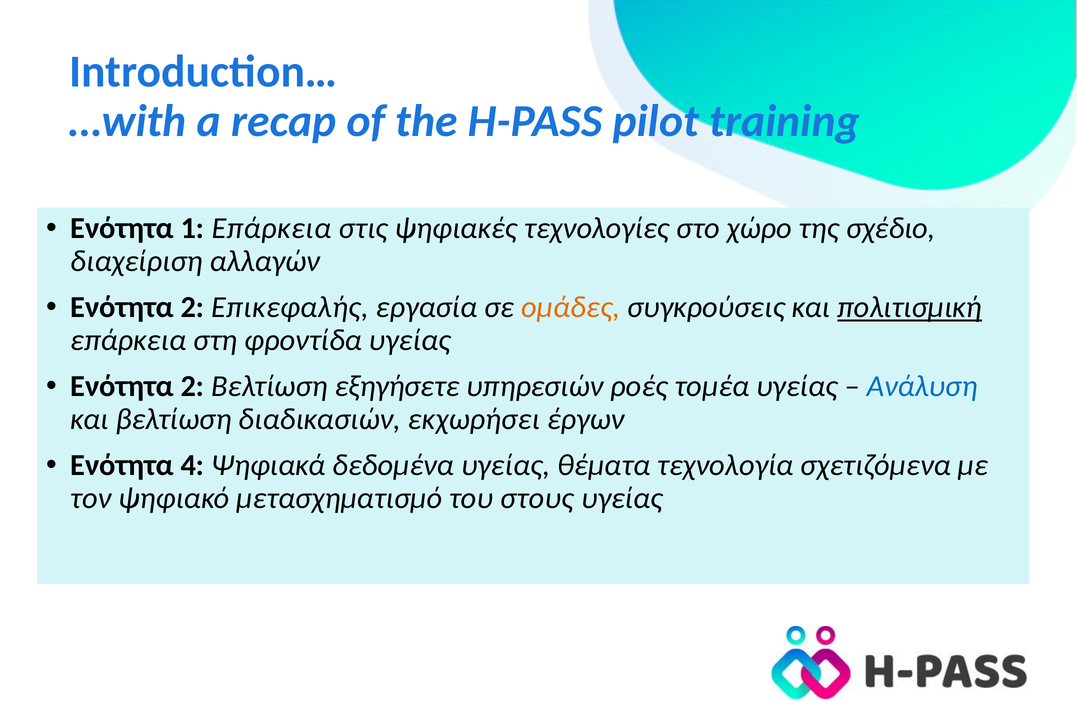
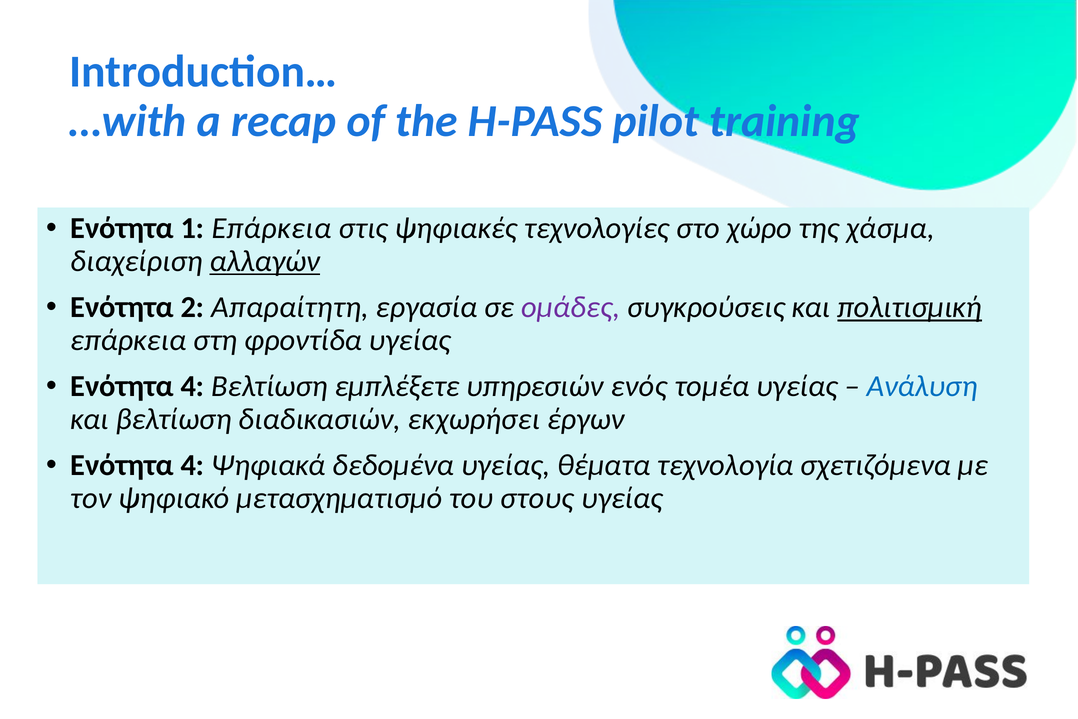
σχέδιο: σχέδιο -> χάσμα (891, 228)
αλλαγών underline: none -> present (265, 261)
Επικεφαλής: Επικεφαλής -> Απαραίτητη (290, 307)
ομάδες colour: orange -> purple (571, 307)
2: 2 -> 4 (192, 386)
εξηγήσετε: εξηγήσετε -> εμπλέξετε (397, 386)
ροές: ροές -> ενός (639, 386)
